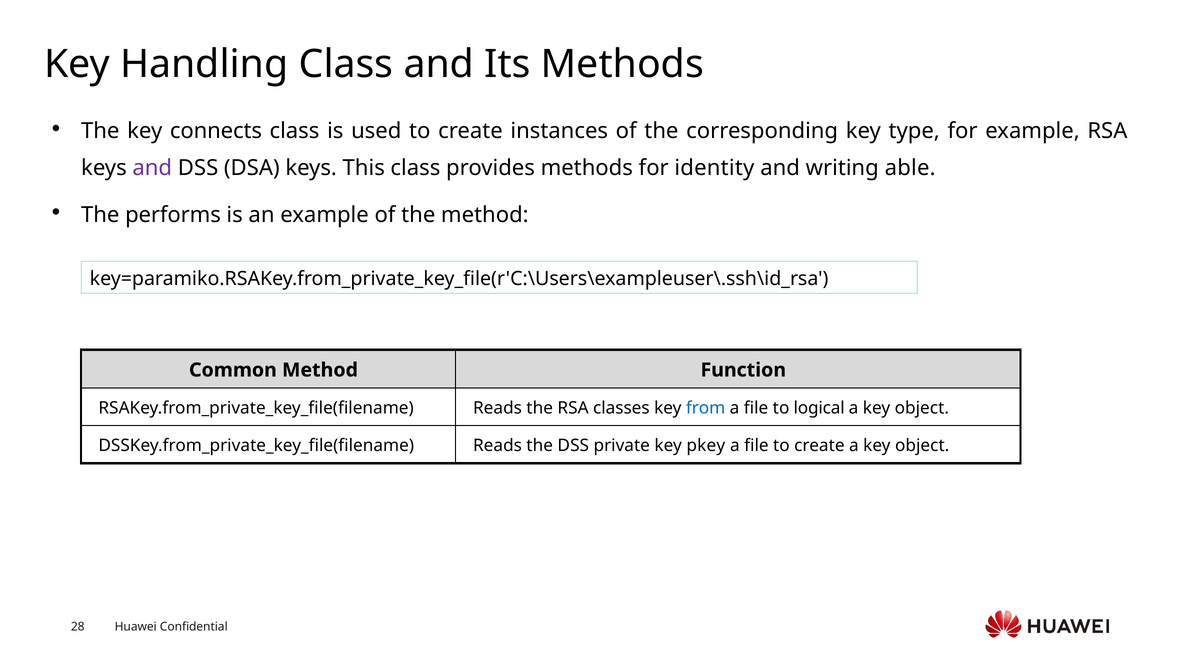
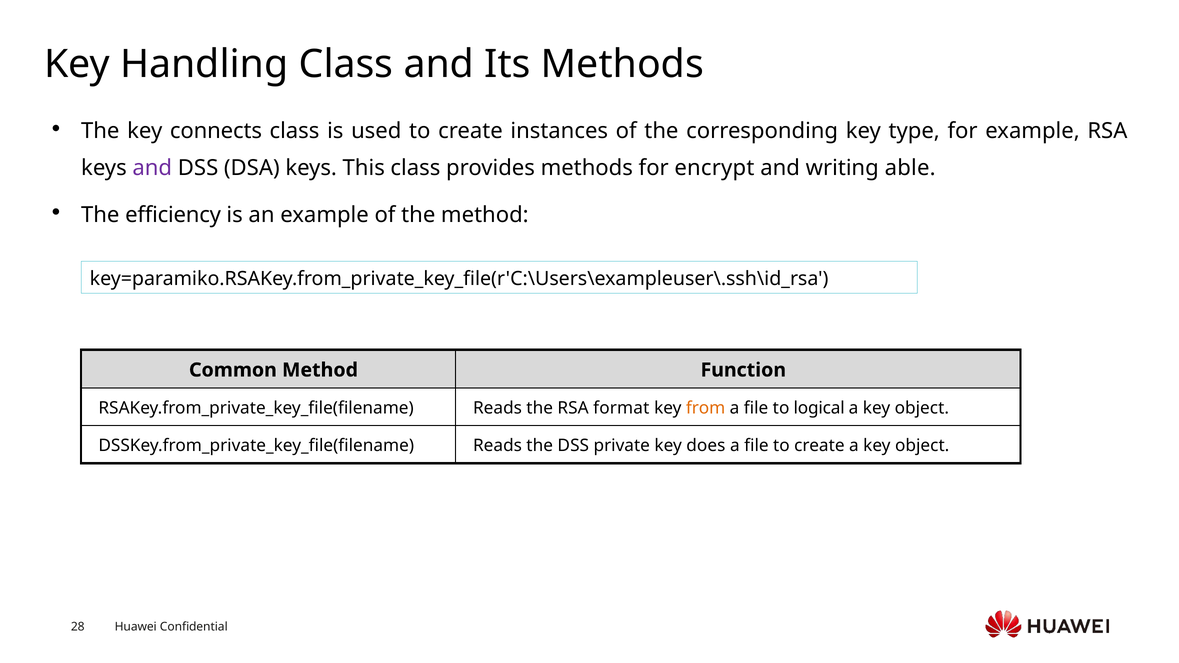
identity: identity -> encrypt (714, 168)
performs: performs -> efficiency (173, 215)
classes: classes -> format (621, 408)
from colour: blue -> orange (706, 408)
pkey: pkey -> does (706, 446)
